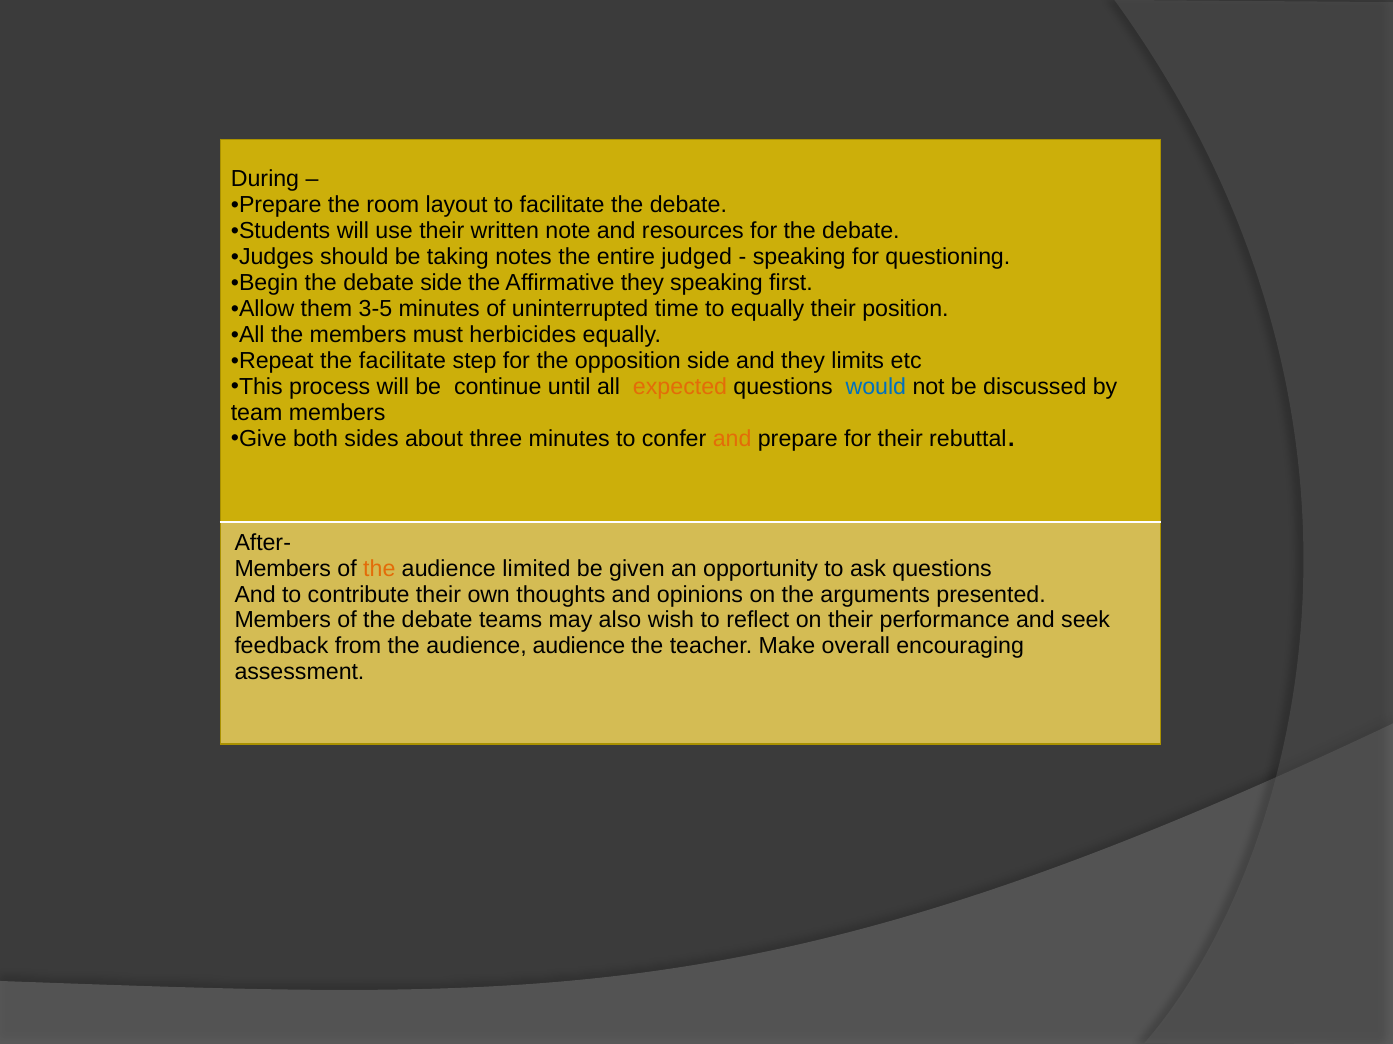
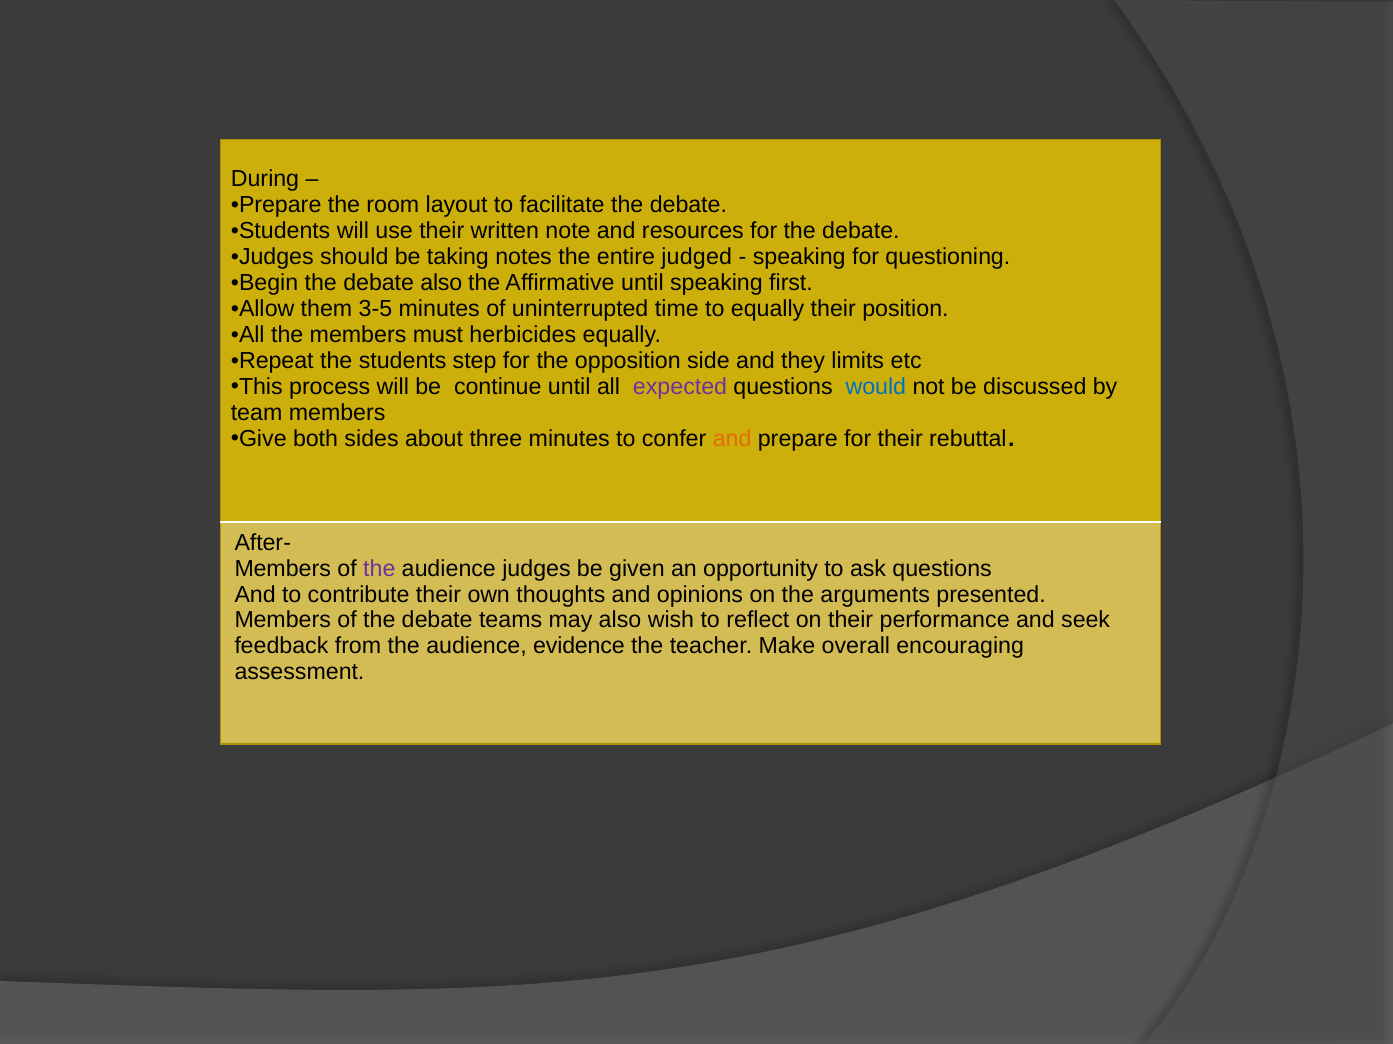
debate side: side -> also (441, 283)
Affirmative they: they -> until (642, 283)
the facilitate: facilitate -> students (403, 361)
expected colour: orange -> purple (680, 387)
the colour: orange -> purple (379, 569)
audience limited: limited -> judges (536, 569)
audience audience: audience -> evidence (579, 647)
